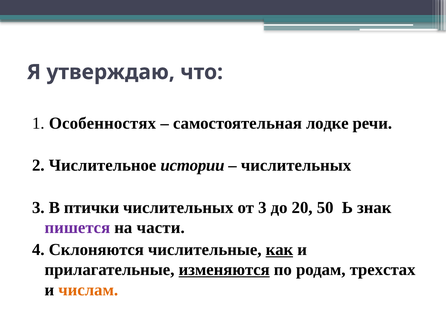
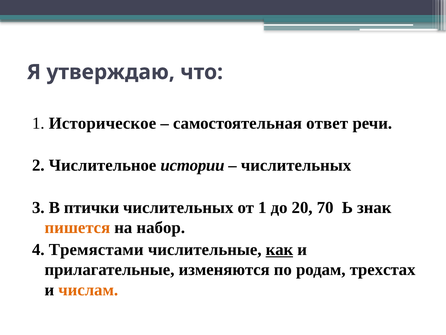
Особенностях: Особенностях -> Историческое (102, 123)
лодке: лодке -> ответ (327, 123)
от 3: 3 -> 1 (262, 207)
50: 50 -> 70 (325, 207)
пишется colour: purple -> orange (77, 227)
части: части -> набор (161, 227)
Склоняются: Склоняются -> Тремястами (96, 249)
изменяются underline: present -> none (224, 269)
